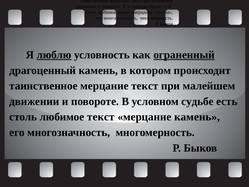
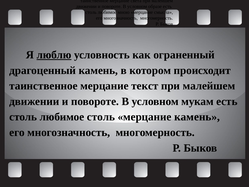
ограненный underline: present -> none (184, 55)
судьбе: судьбе -> мукам (197, 101)
любимое текст: текст -> столь (101, 117)
